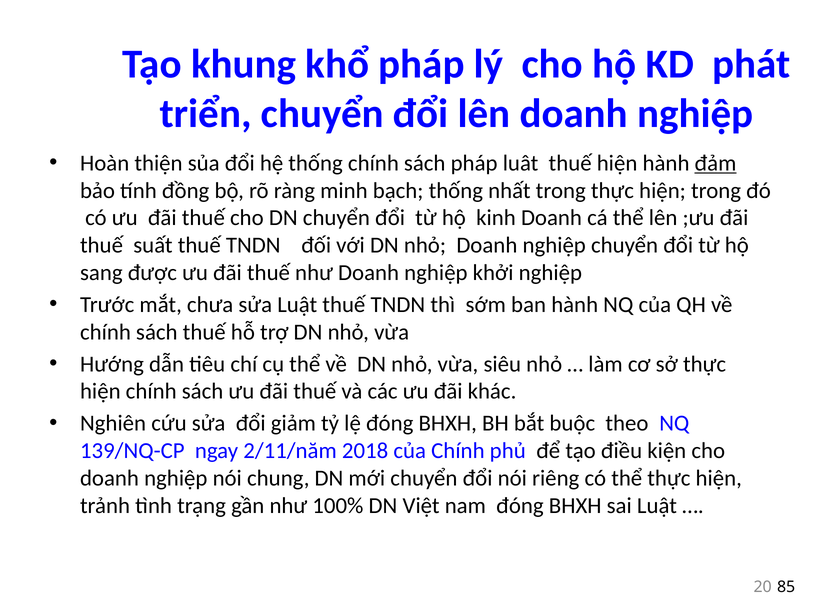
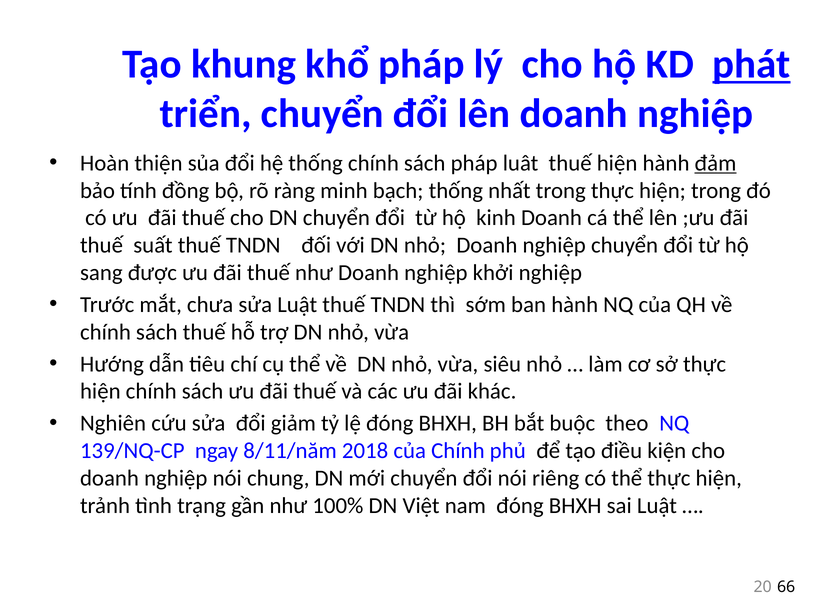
phát underline: none -> present (751, 64)
2/11/năm: 2/11/năm -> 8/11/năm (290, 451)
85: 85 -> 66 (786, 586)
